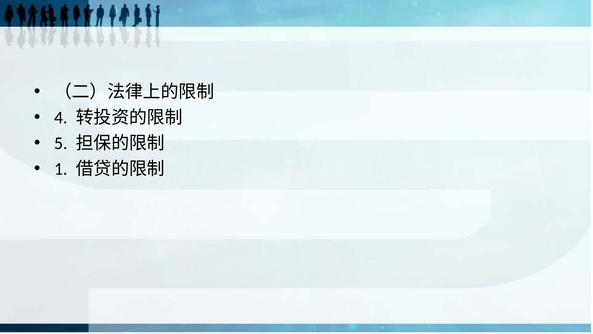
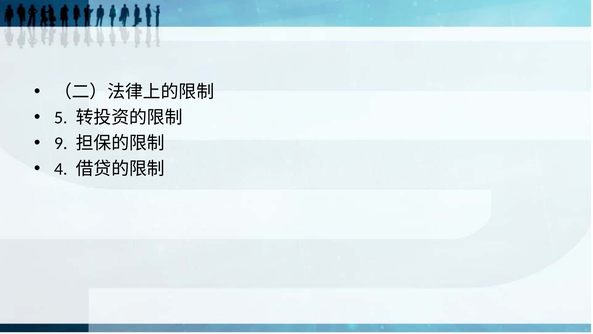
4: 4 -> 5 (61, 118)
5: 5 -> 9 (61, 143)
1: 1 -> 4 (61, 169)
